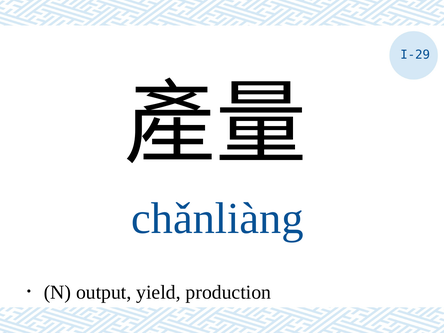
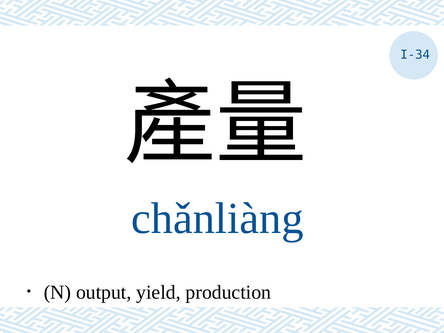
I-29: I-29 -> I-34 (415, 55)
